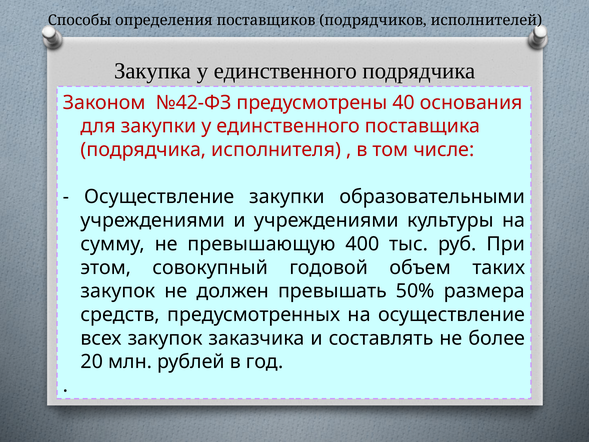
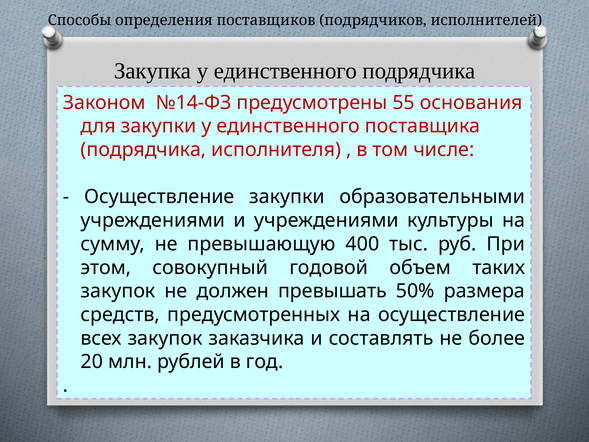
№42-ФЗ: №42-ФЗ -> №14-ФЗ (194, 102)
40: 40 -> 55 (404, 102)
